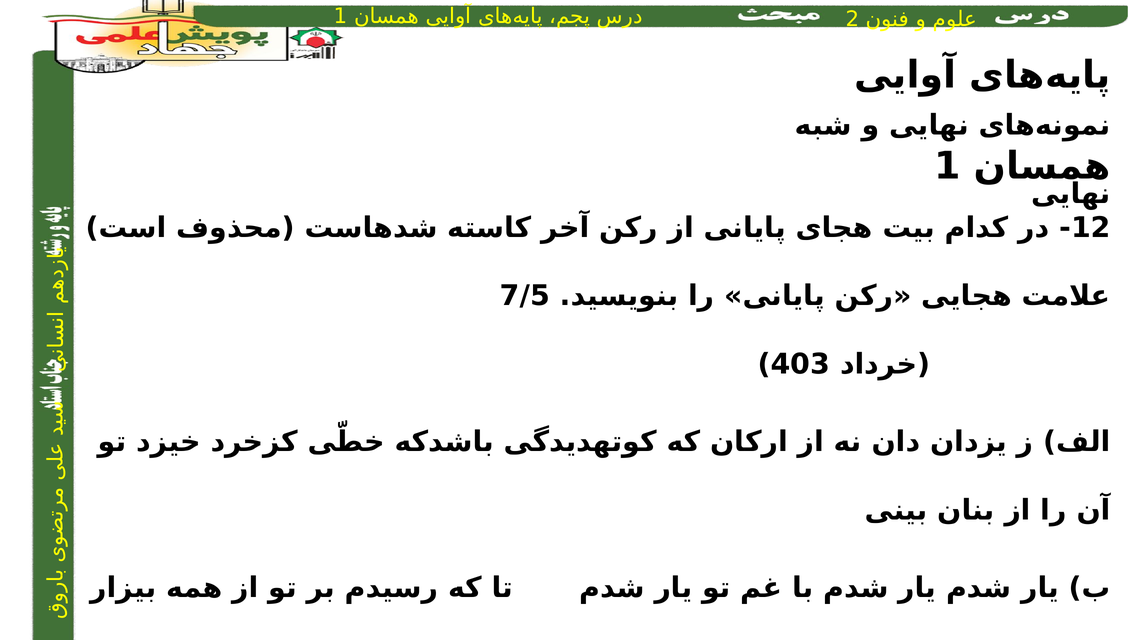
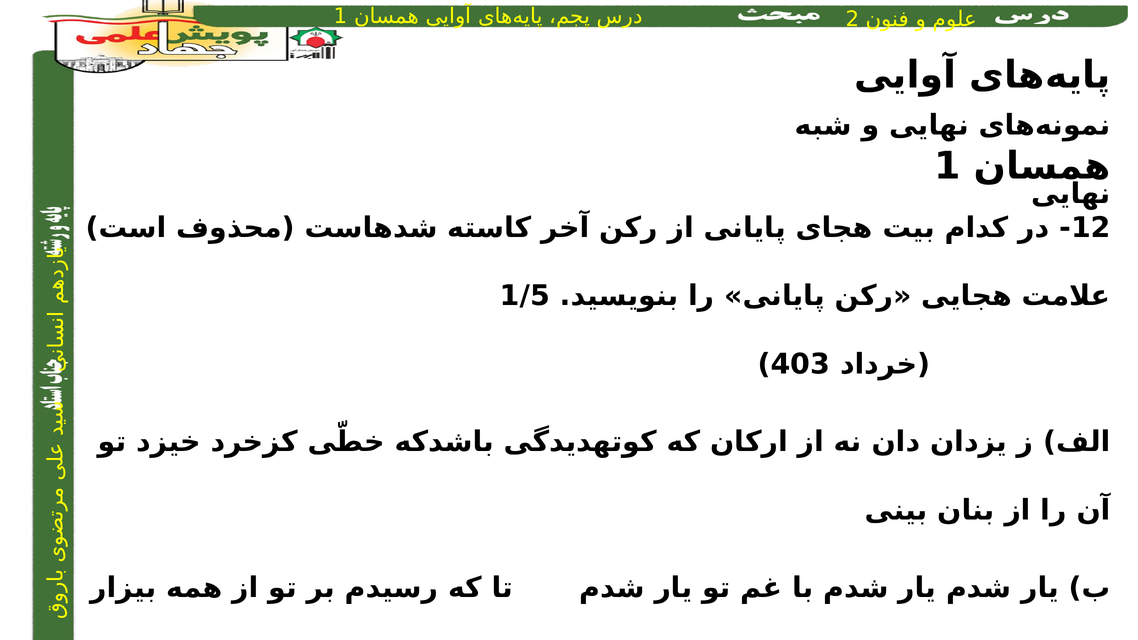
7/5: 7/5 -> 1/5 (525, 296)
